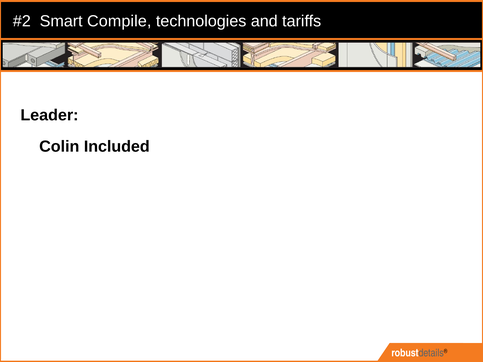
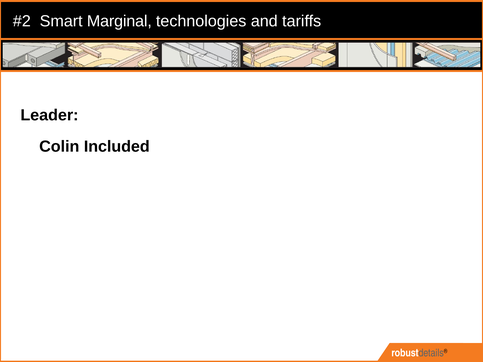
Compile: Compile -> Marginal (119, 21)
